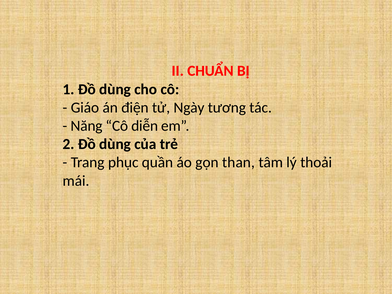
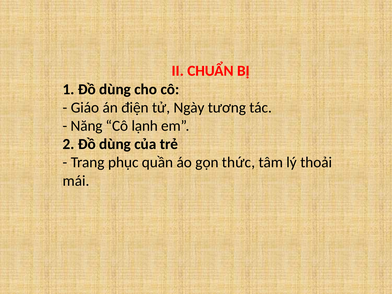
diễn: diễn -> lạnh (145, 126)
than: than -> thức (239, 162)
